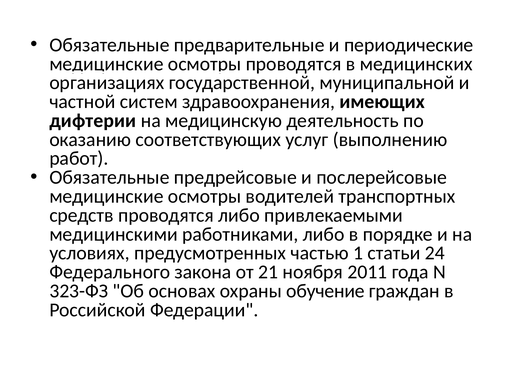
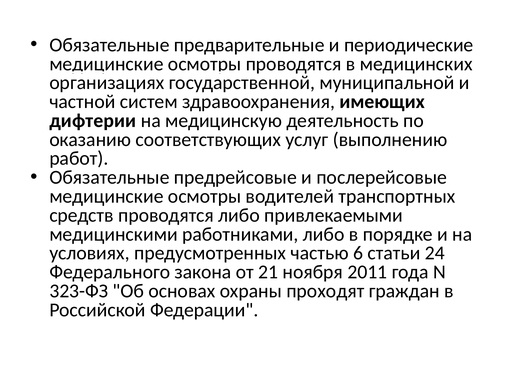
1: 1 -> 6 (358, 253)
обучение: обучение -> проходят (325, 291)
